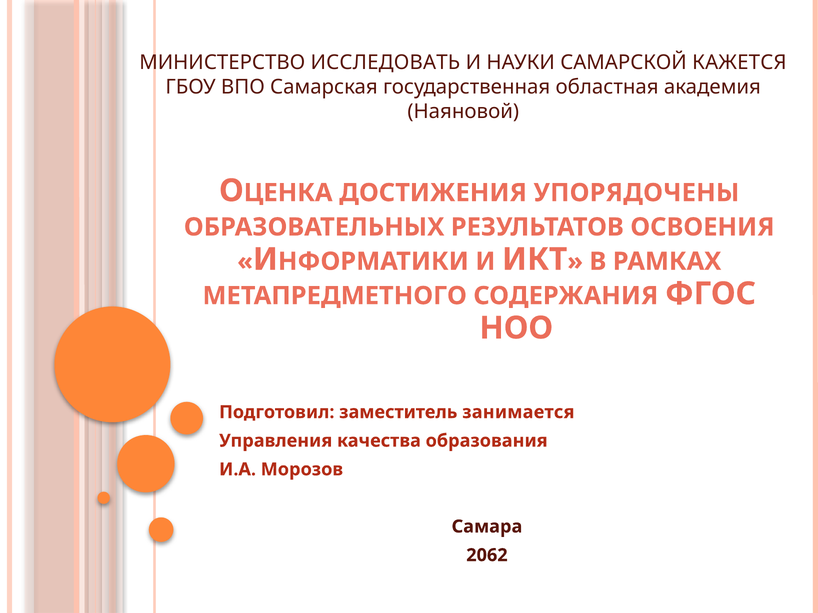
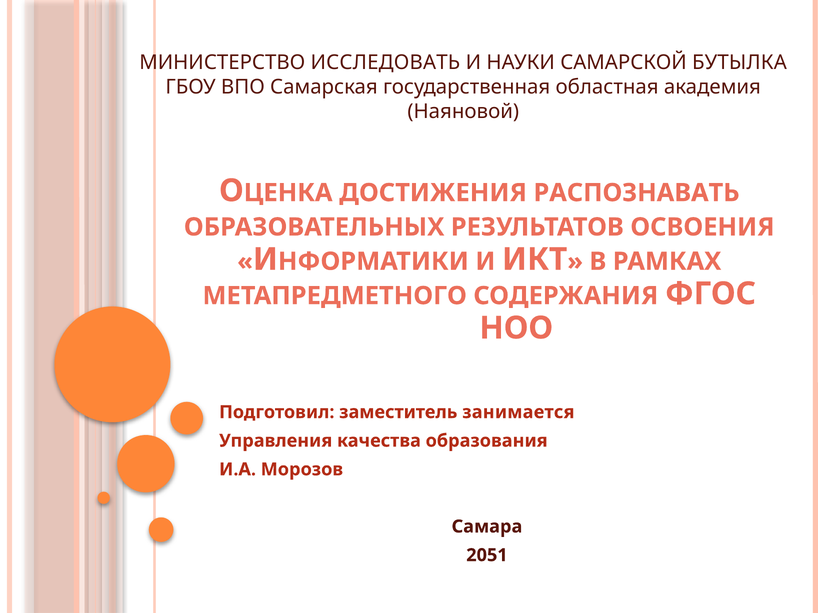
КАЖЕТСЯ: КАЖЕТСЯ -> БУТЫЛКА (739, 62)
УПОРЯДОЧЕНЫ: УПОРЯДОЧЕНЫ -> РАСПОЗНАВАТЬ (637, 193)
2062: 2062 -> 2051 (487, 556)
